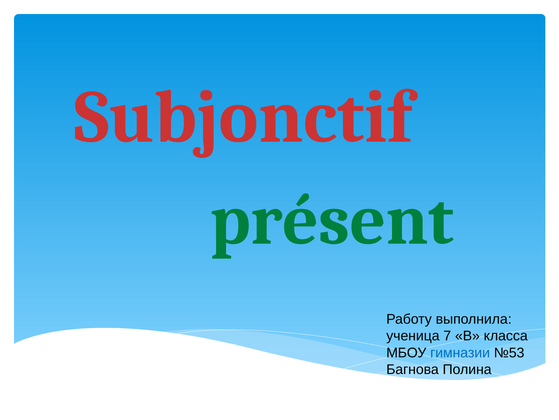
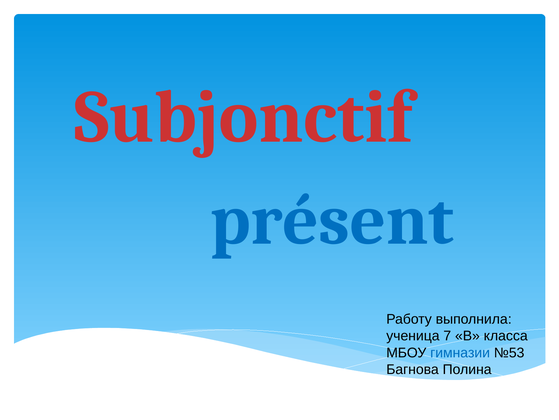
présent colour: green -> blue (332, 220)
